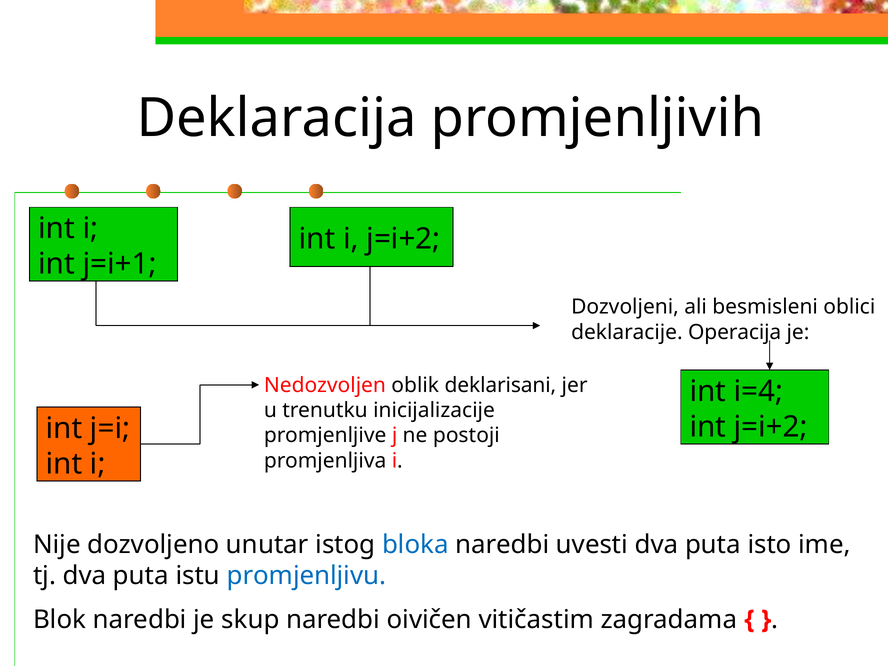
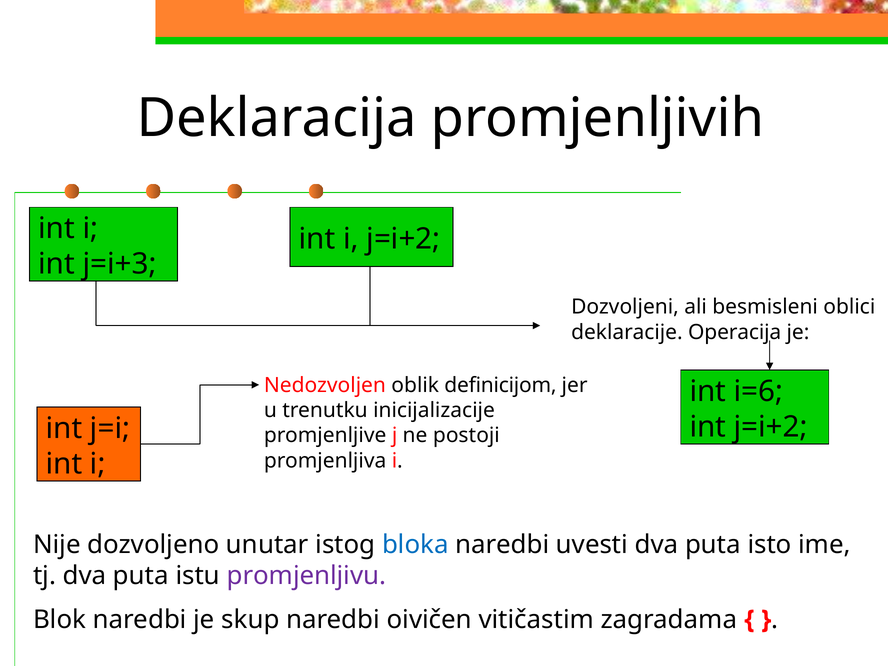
j=i+1: j=i+1 -> j=i+3 (120, 264)
deklarisani: deklarisani -> definicijom (500, 385)
i=4: i=4 -> i=6 (758, 391)
promjenljivu colour: blue -> purple (306, 576)
